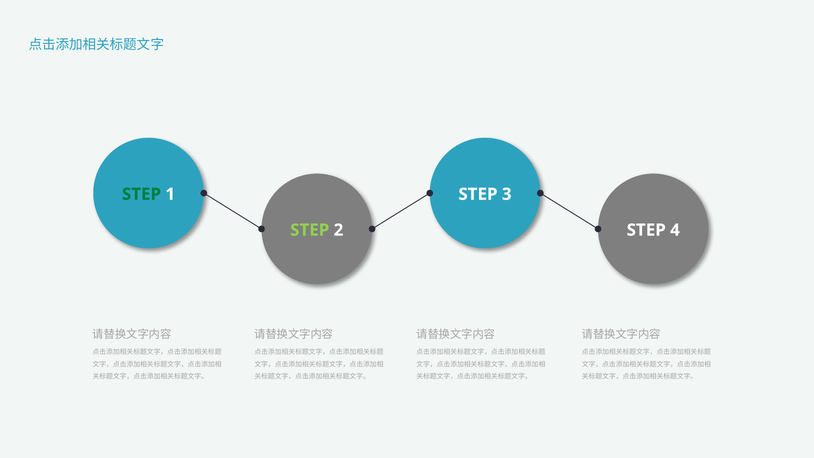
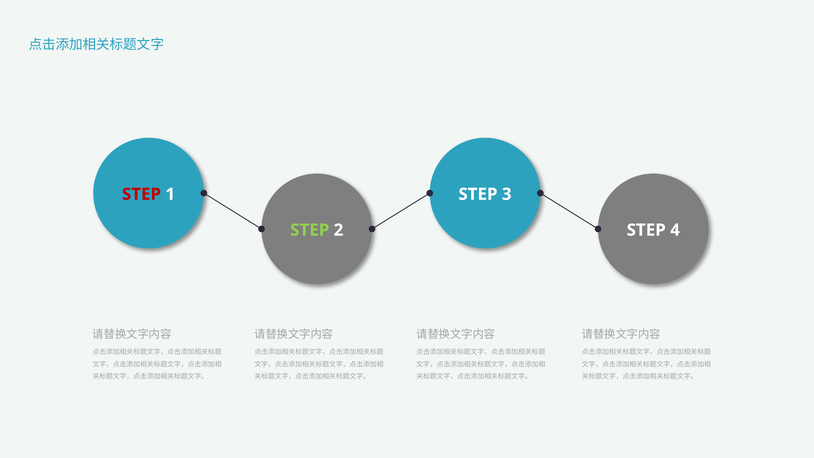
STEP colour: green -> red (141, 194)
